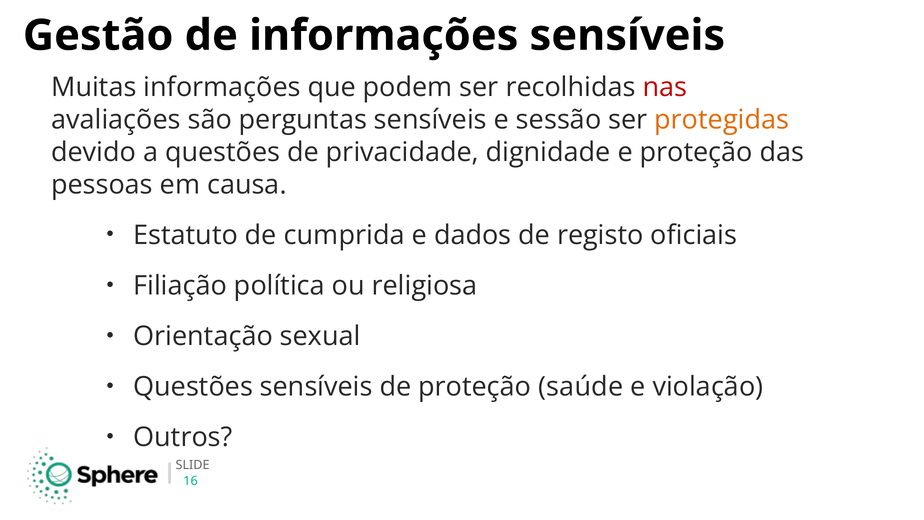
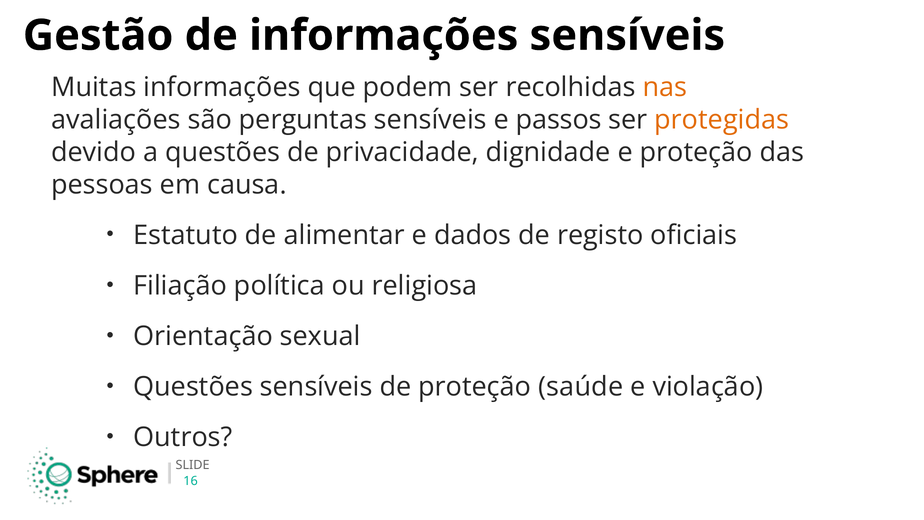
nas colour: red -> orange (665, 87)
sessão: sessão -> passos (559, 120)
cumprida: cumprida -> alimentar (344, 235)
